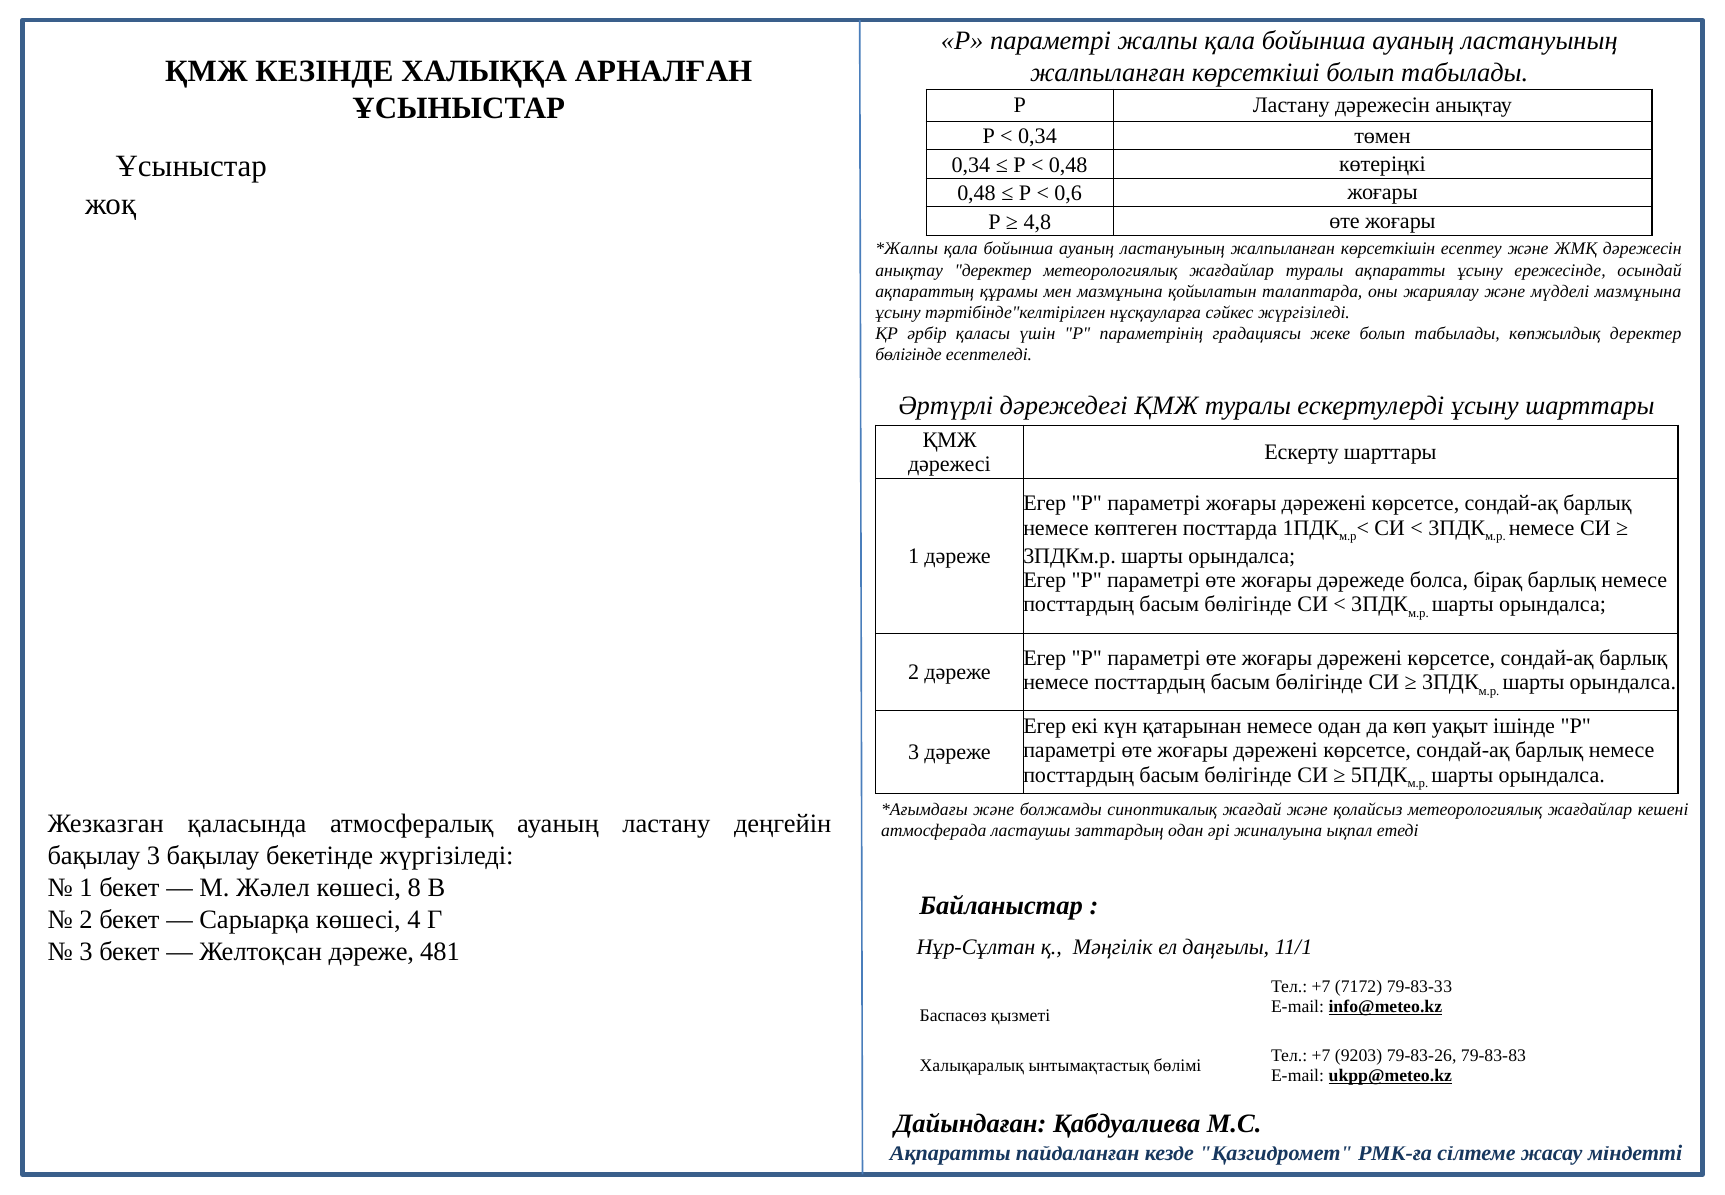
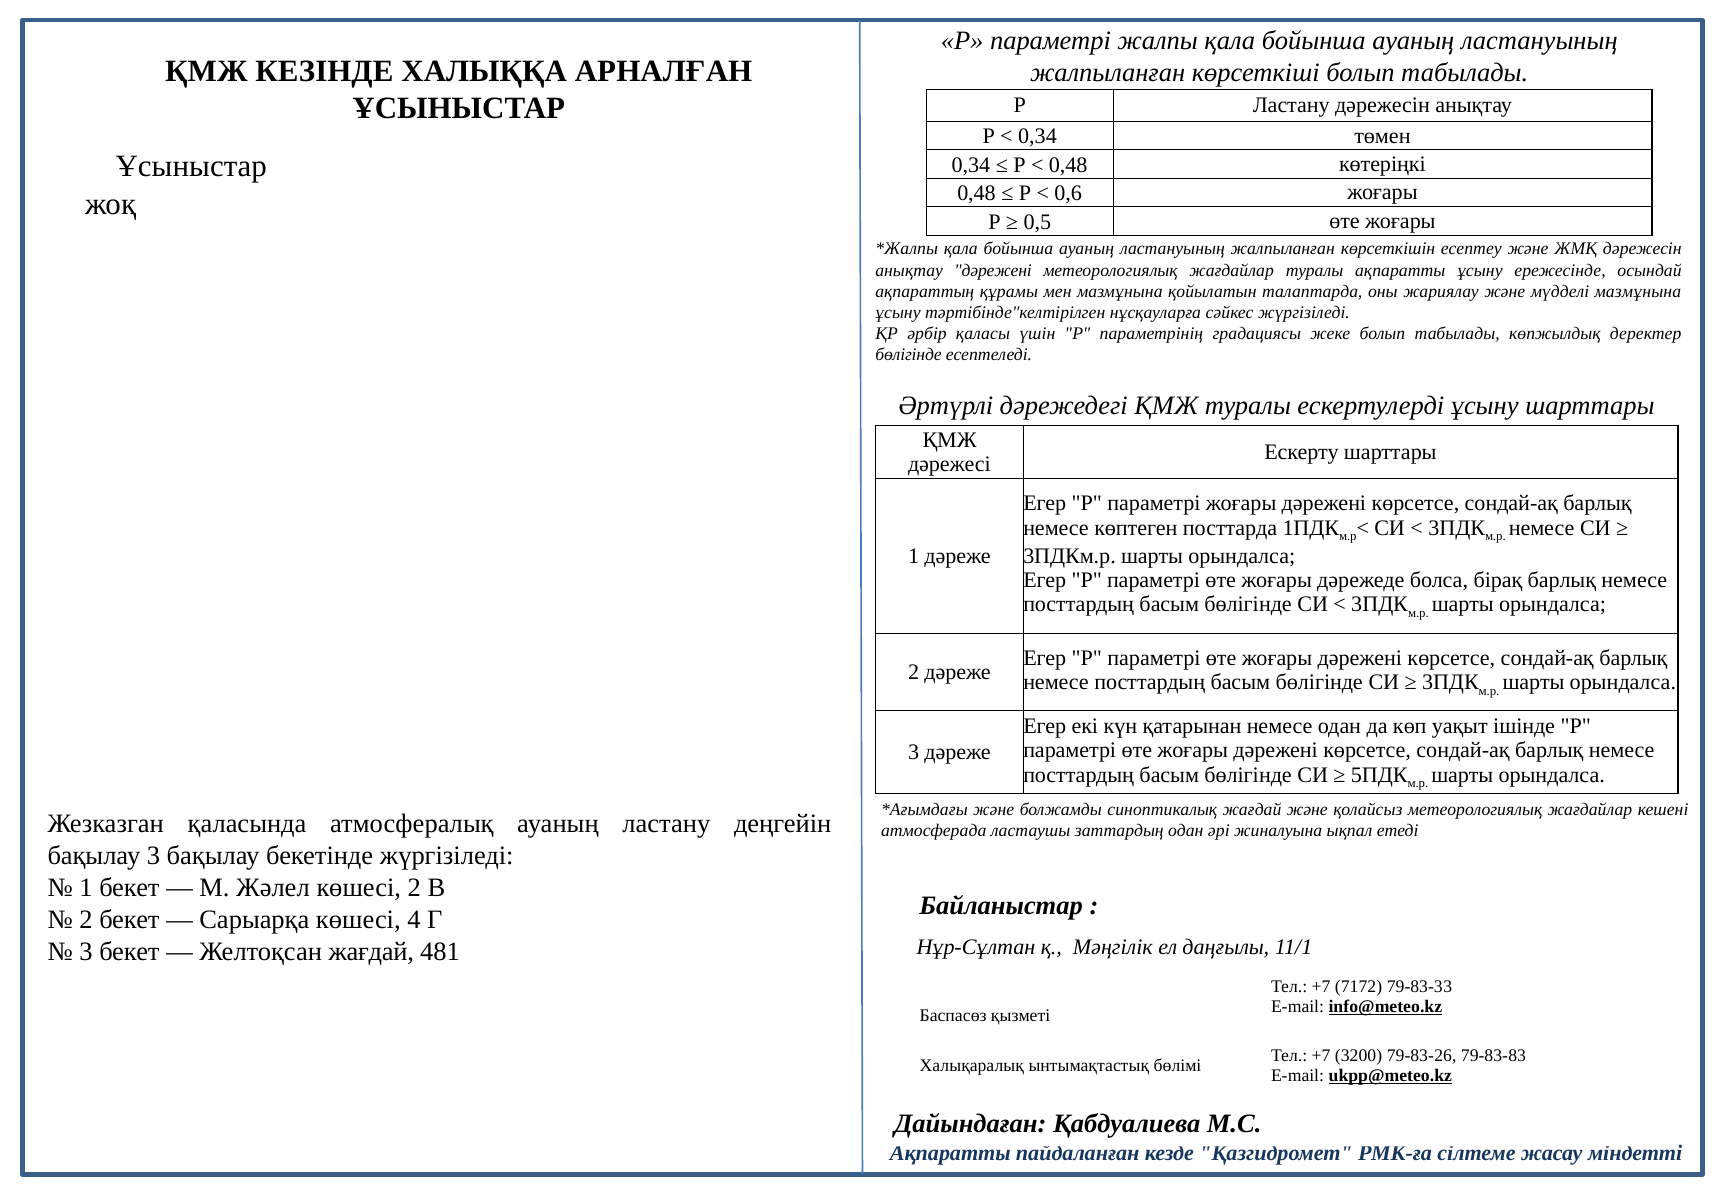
4,8: 4,8 -> 0,5 (1037, 222)
анықтау деректер: деректер -> дәрежені (993, 270)
көшесі 8: 8 -> 2 (414, 887)
Желтоқсан дәреже: дәреже -> жағдай (371, 951)
9203: 9203 -> 3200 (1359, 1055)
